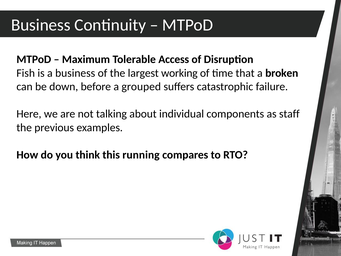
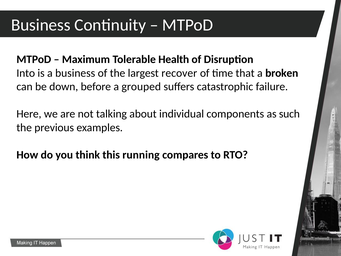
Access: Access -> Health (174, 59)
Fish: Fish -> Into (26, 73)
working: working -> recover (179, 73)
staff: staff -> such (289, 114)
